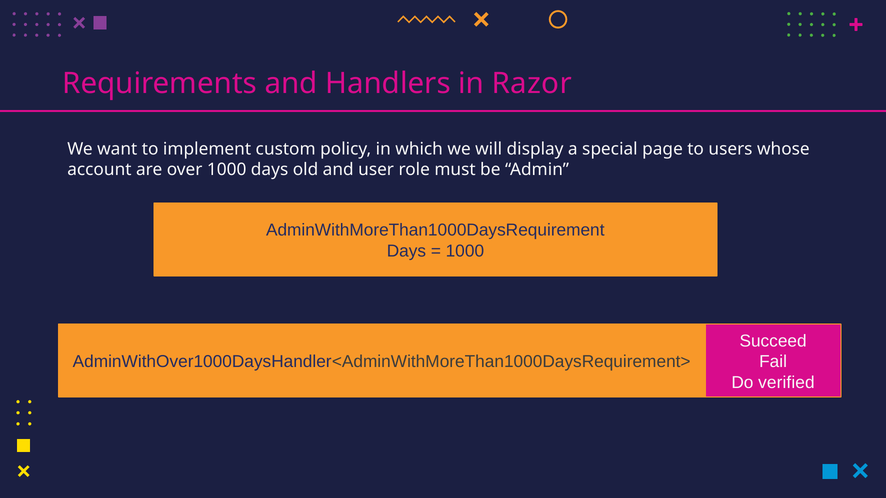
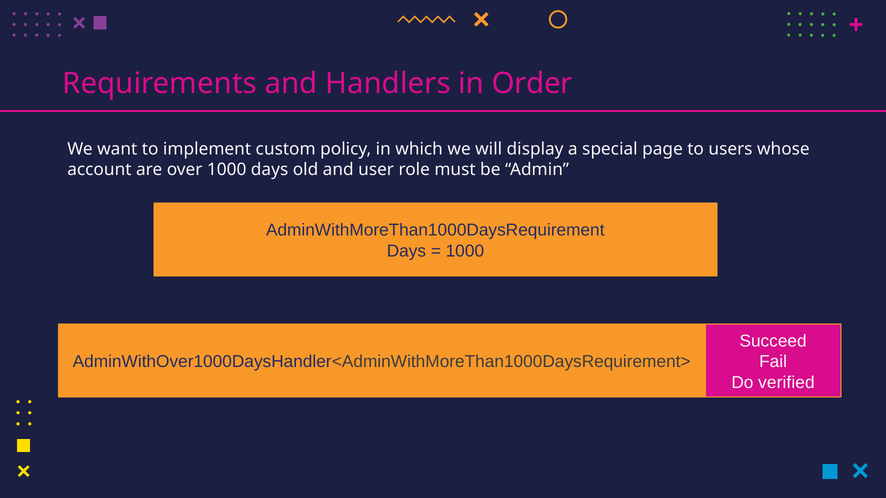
Razor: Razor -> Order (532, 83)
